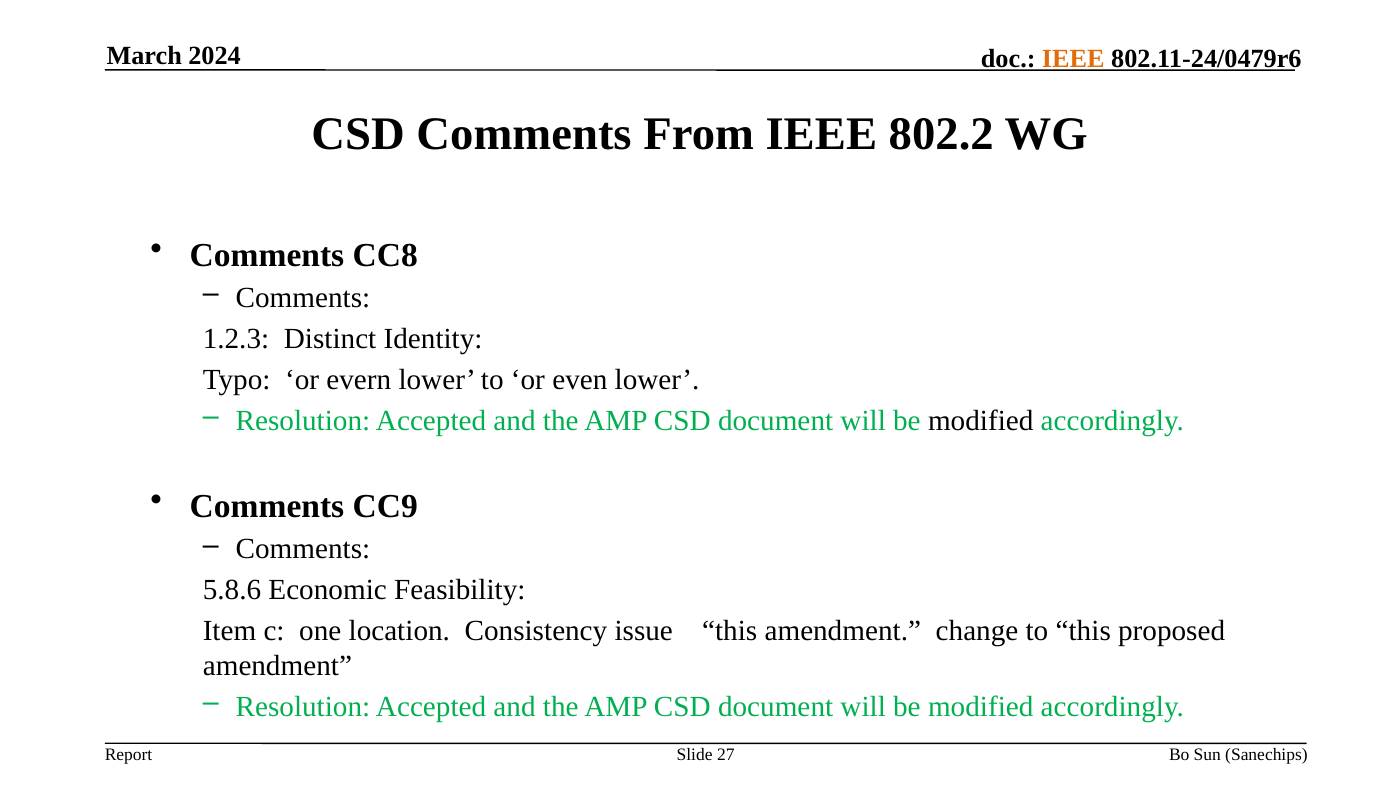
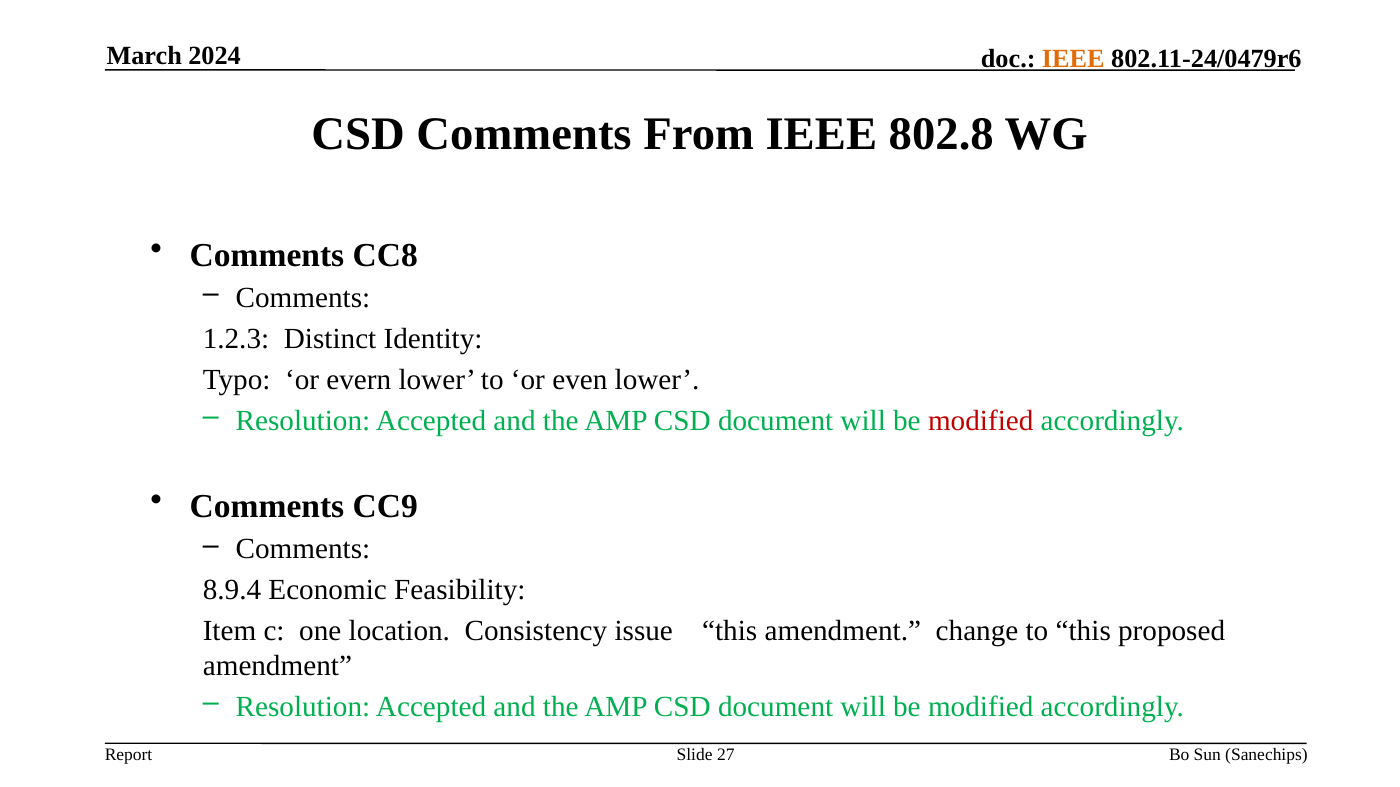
802.2: 802.2 -> 802.8 (941, 135)
modified colour: black -> red (981, 421)
5.8.6: 5.8.6 -> 8.9.4 (232, 591)
